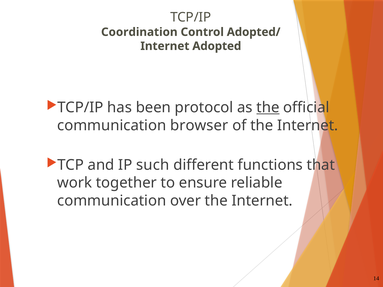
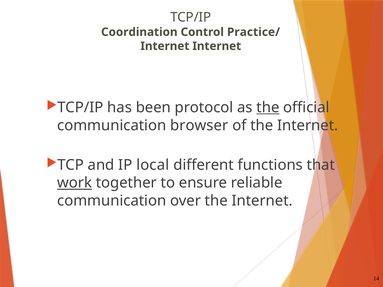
Adopted/: Adopted/ -> Practice/ (254, 32)
Internet Adopted: Adopted -> Internet (217, 46)
such: such -> local (153, 165)
work underline: none -> present (75, 183)
